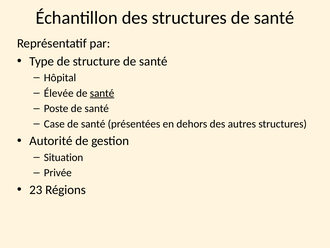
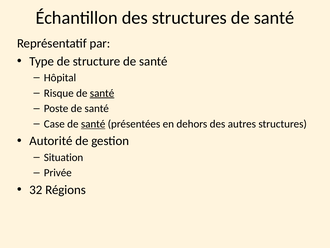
Élevée: Élevée -> Risque (59, 93)
santé underline: none -> present (93, 124)
23: 23 -> 32 (36, 189)
